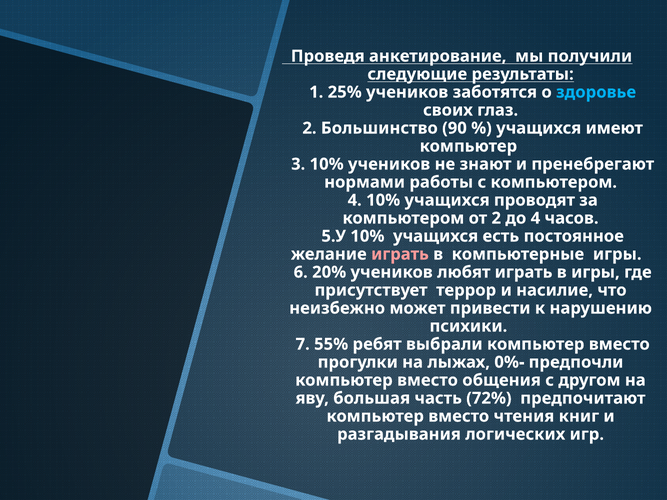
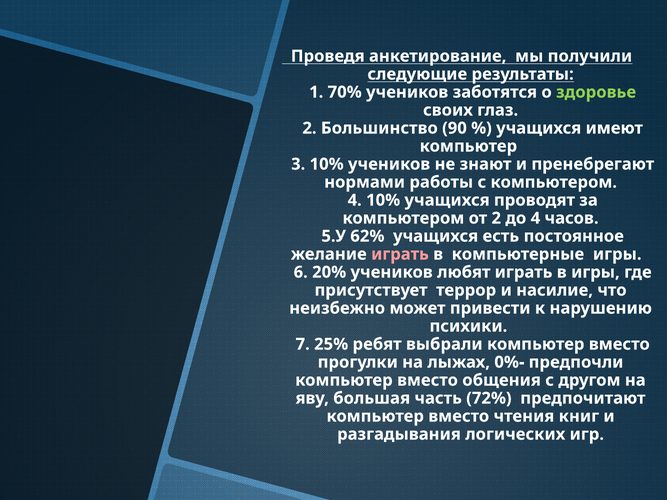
25%: 25% -> 70% (345, 92)
здоровье colour: light blue -> light green (596, 92)
5.У 10%: 10% -> 62% (367, 236)
55%: 55% -> 25% (331, 344)
